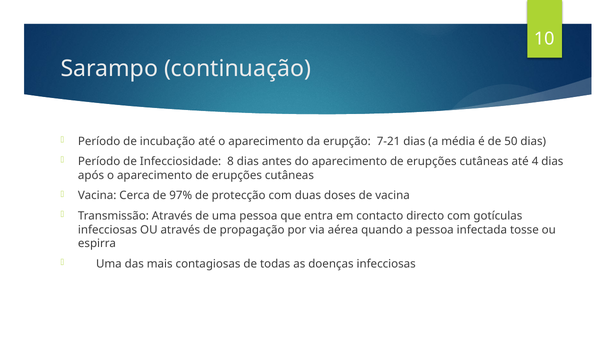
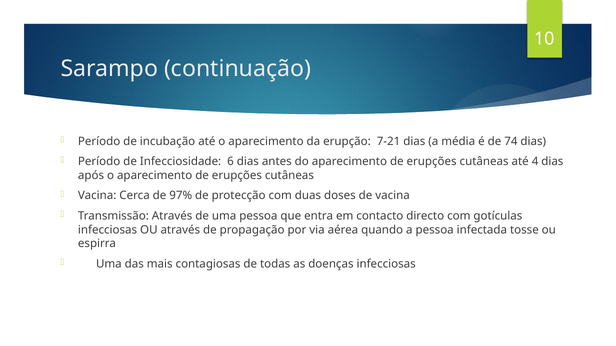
50: 50 -> 74 (511, 142)
8: 8 -> 6 (230, 162)
